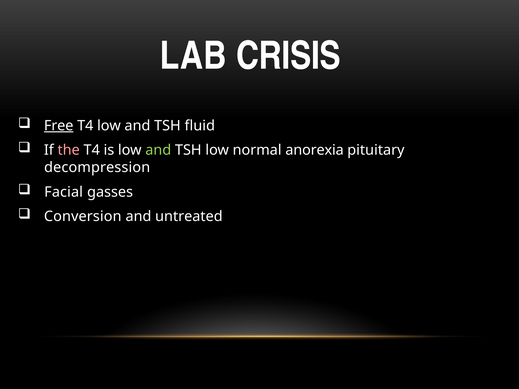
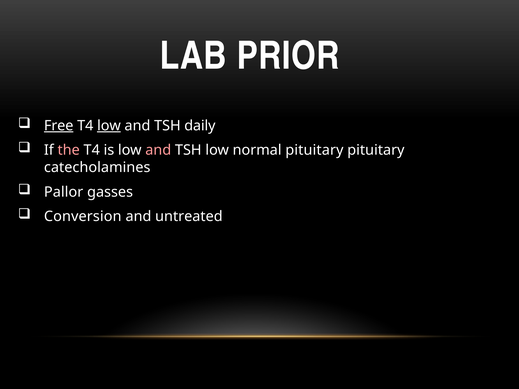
CRISIS: CRISIS -> PRIOR (288, 56)
low underline: none -> present (109, 126)
fluid: fluid -> daily (200, 126)
and colour: light green -> pink (158, 150)
normal anorexia: anorexia -> pituitary (314, 150)
decompression: decompression -> catecholamines (97, 167)
Facial: Facial -> Pallor (64, 192)
